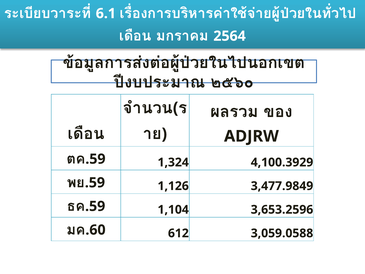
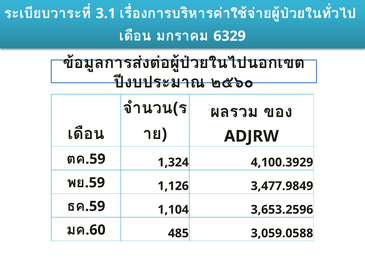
6.1: 6.1 -> 3.1 (106, 13)
2564: 2564 -> 6329 (230, 36)
612: 612 -> 485 (178, 233)
